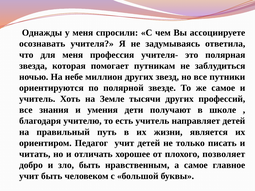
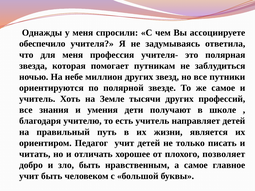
осознавать: осознавать -> обеспечило (42, 44)
